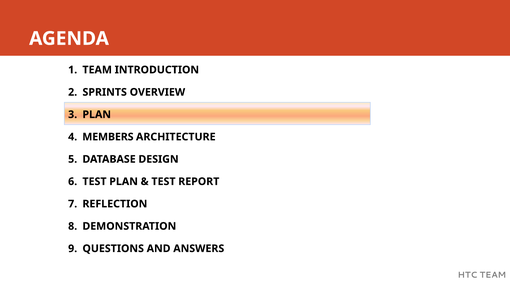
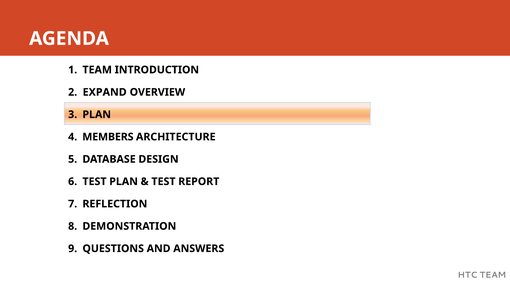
SPRINTS: SPRINTS -> EXPAND (105, 92)
